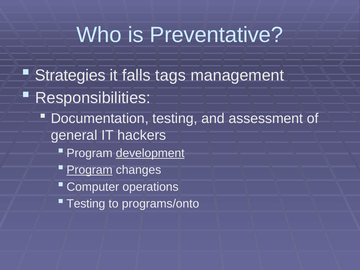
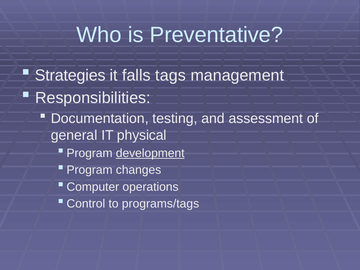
hackers: hackers -> physical (142, 135)
Program underline: present -> none (90, 170)
Testing: Testing -> Control (86, 204)
programs/onto: programs/onto -> programs/tags (160, 204)
